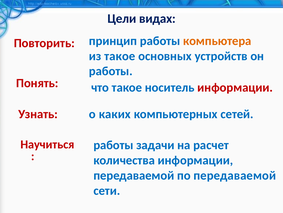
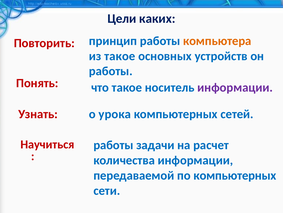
видах: видах -> каких (157, 19)
информации colour: red -> purple (235, 87)
каких: каких -> урока (115, 114)
по передаваемой: передаваемой -> компьютерных (235, 175)
